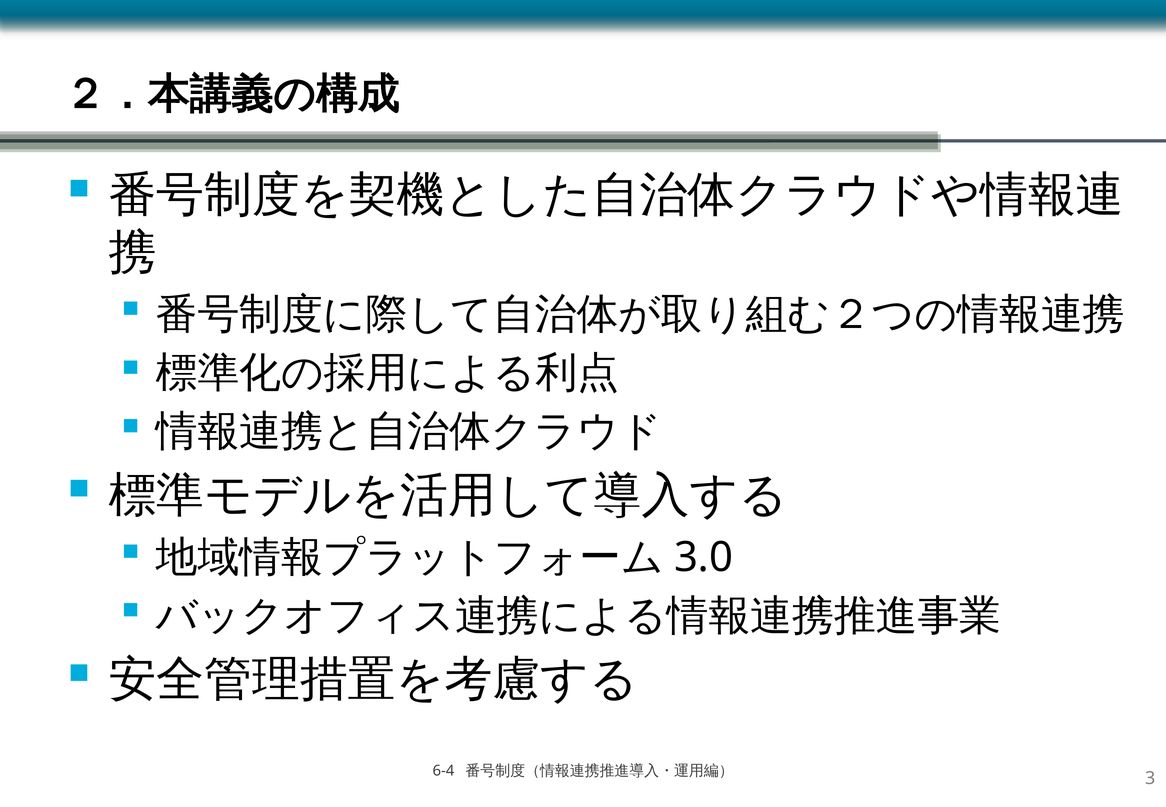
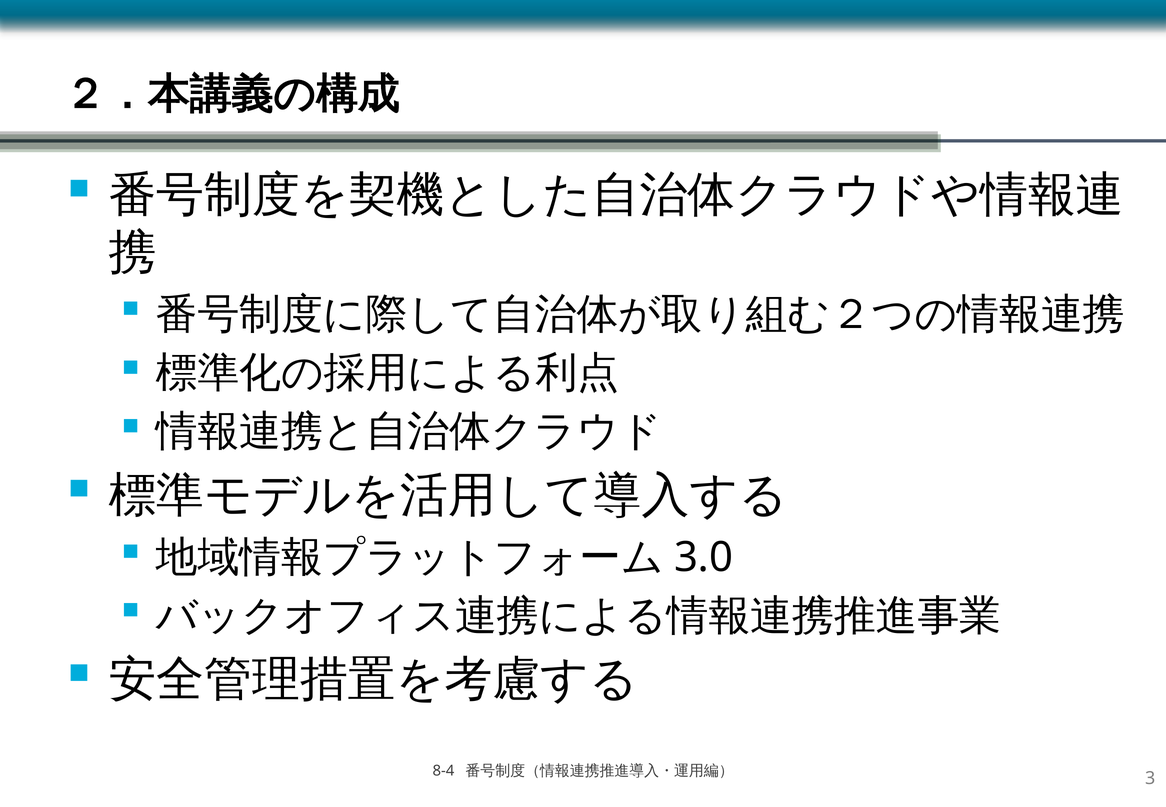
6-4: 6-4 -> 8-4 (443, 771)
